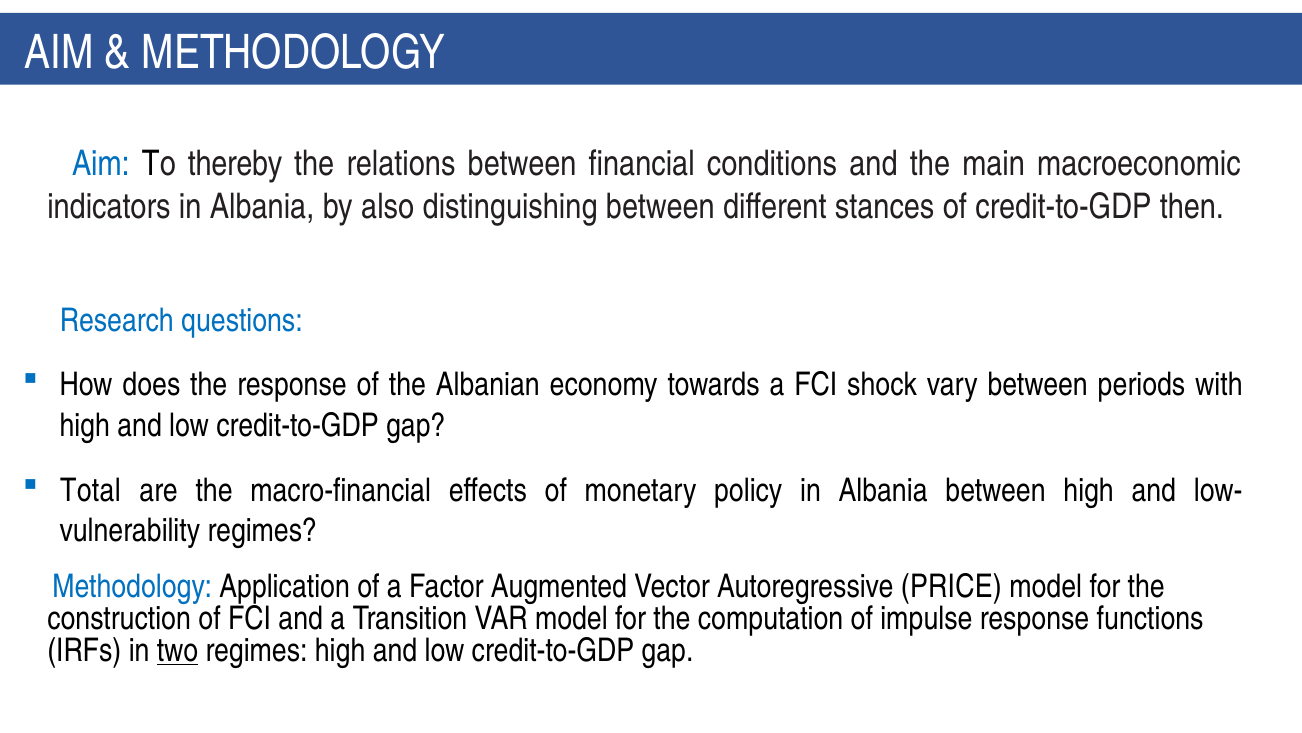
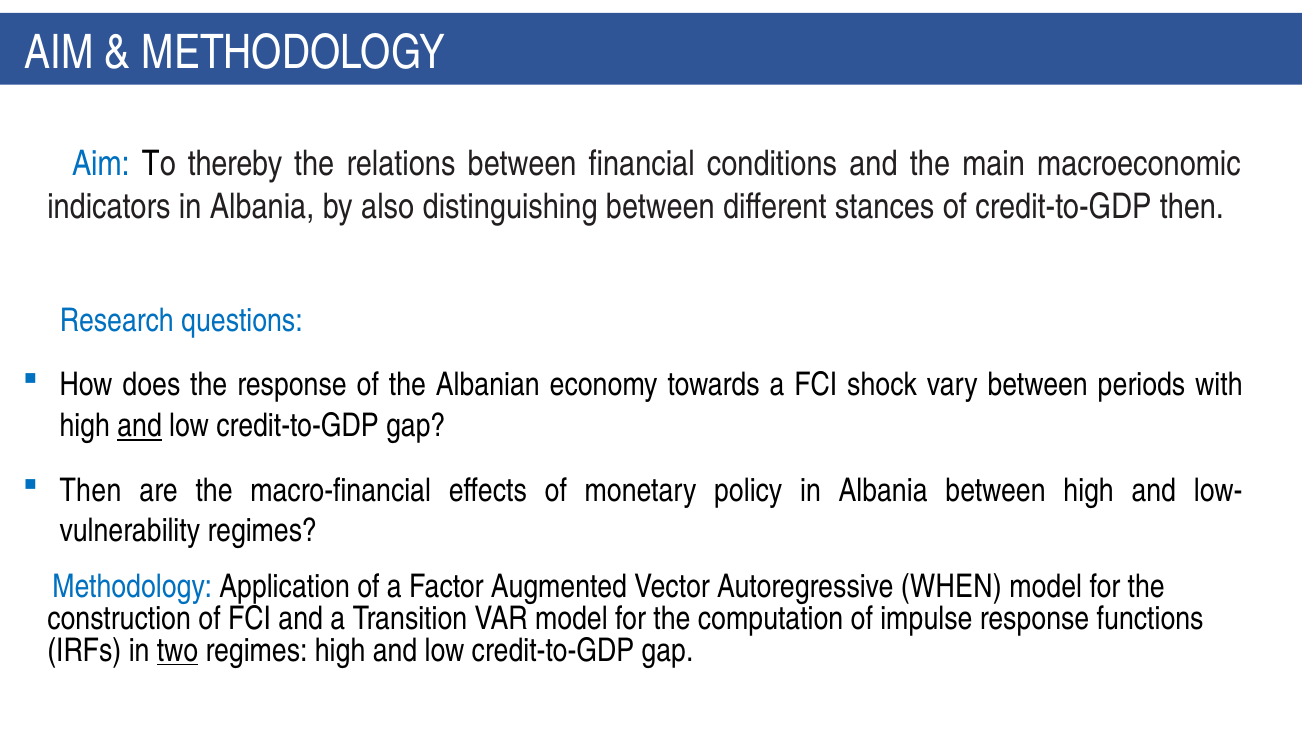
and underline: none -> present (140, 425)
Total: Total -> Then (90, 490)
PRICE: PRICE -> WHEN (951, 587)
